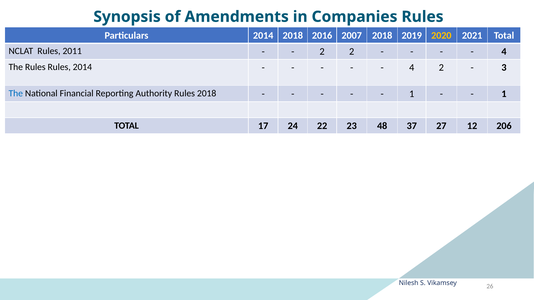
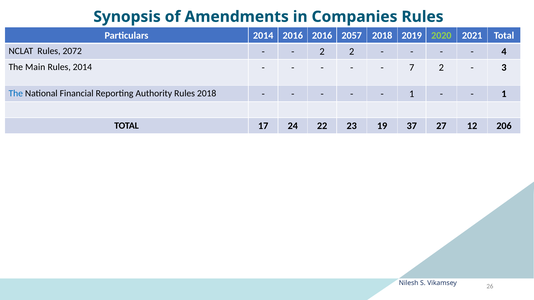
2014 2018: 2018 -> 2016 (293, 36)
2007: 2007 -> 2057 (352, 36)
2020 colour: yellow -> light green (441, 36)
2011: 2011 -> 2072 (72, 51)
The Rules: Rules -> Main (35, 67)
4: 4 -> 7 (412, 68)
48: 48 -> 19 (382, 126)
